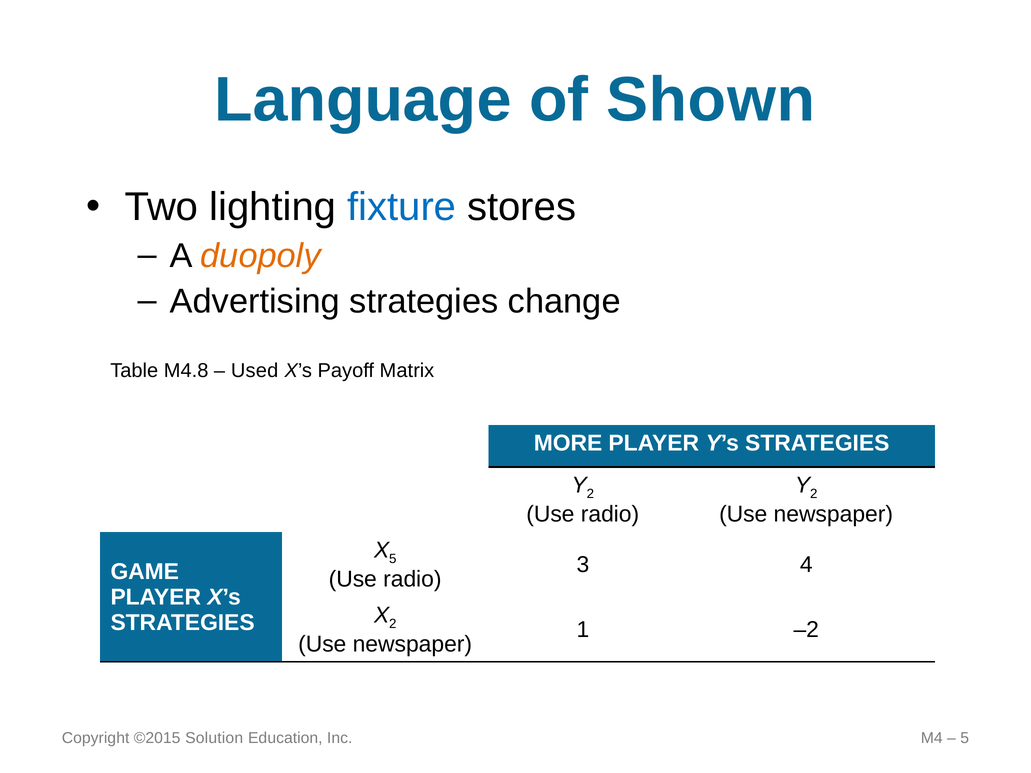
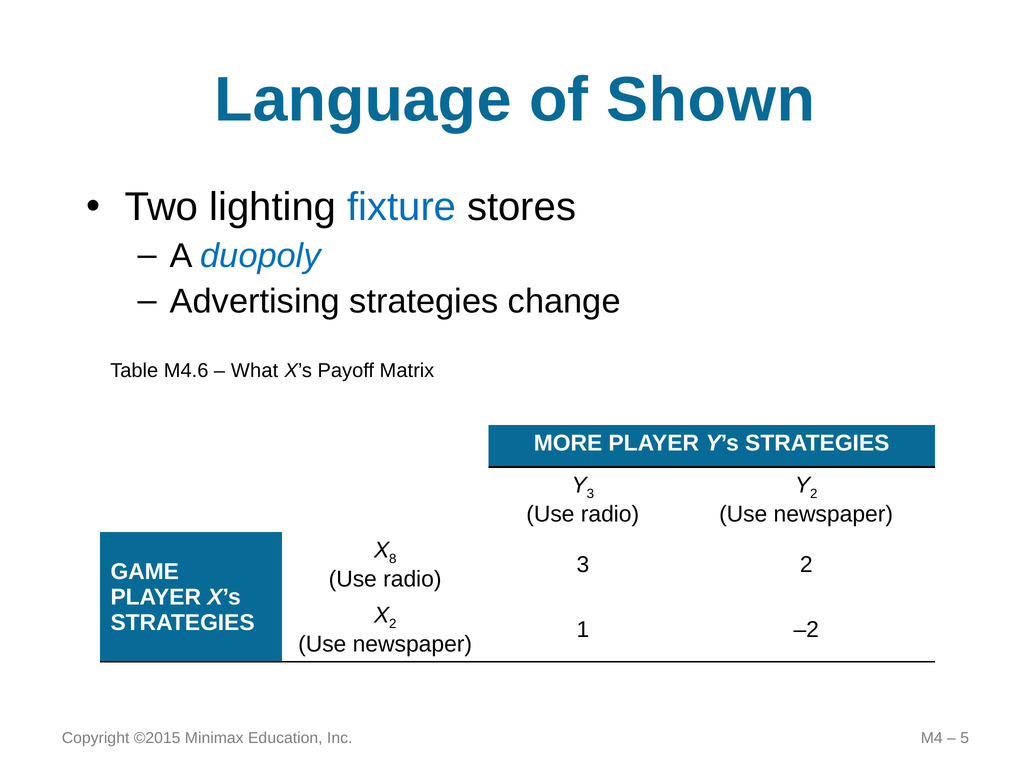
duopoly colour: orange -> blue (261, 256)
M4.8: M4.8 -> M4.6 (186, 371)
Used: Used -> What (255, 371)
2: 2 -> 3 (590, 494)
5: 5 -> 8 (393, 559)
3 4: 4 -> 2 (806, 565)
Solution: Solution -> Minimax (214, 738)
